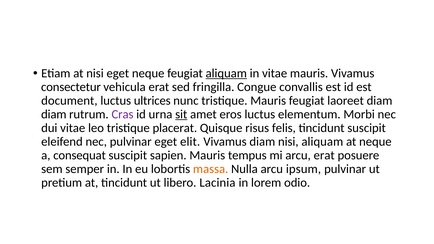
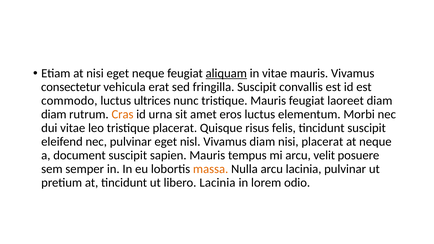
fringilla Congue: Congue -> Suscipit (257, 87)
document: document -> commodo (69, 101)
Cras colour: purple -> orange (123, 114)
sit underline: present -> none (181, 114)
elit: elit -> nisl (190, 142)
nisi aliquam: aliquam -> placerat (322, 142)
consequat: consequat -> document (79, 155)
arcu erat: erat -> velit (324, 155)
arcu ipsum: ipsum -> lacinia (304, 169)
